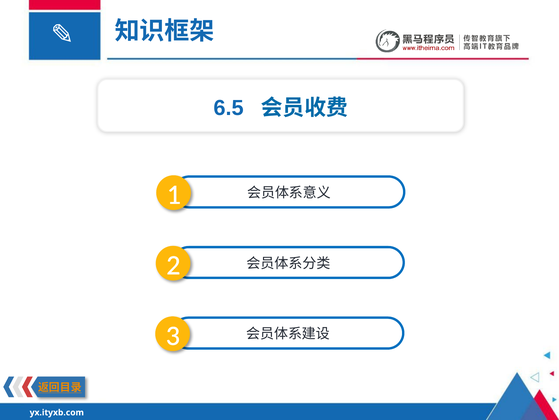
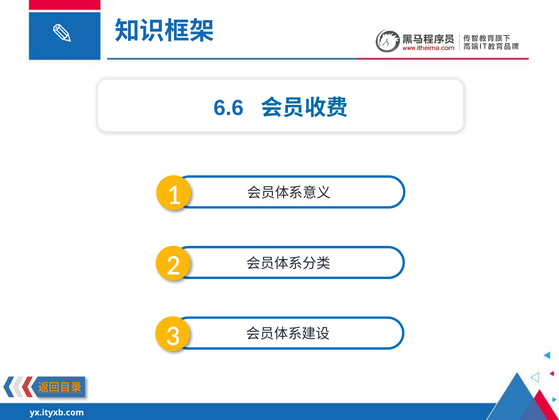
6.5: 6.5 -> 6.6 (229, 108)
